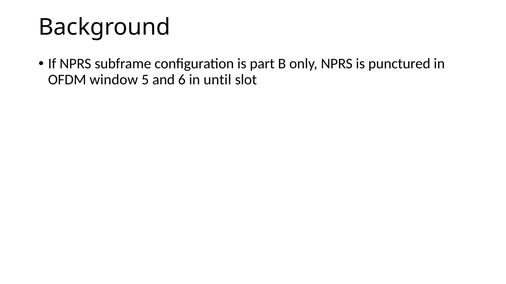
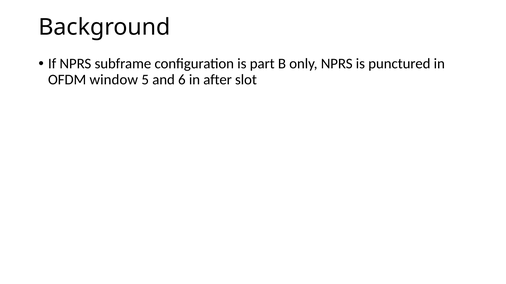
until: until -> after (218, 80)
